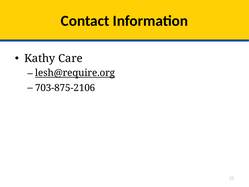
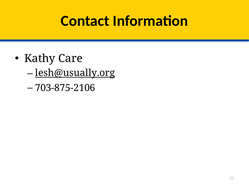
lesh@require.org: lesh@require.org -> lesh@usually.org (75, 73)
